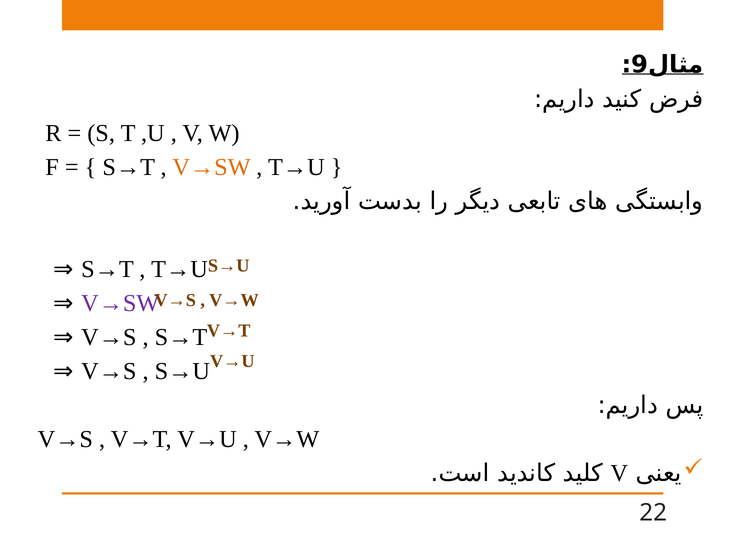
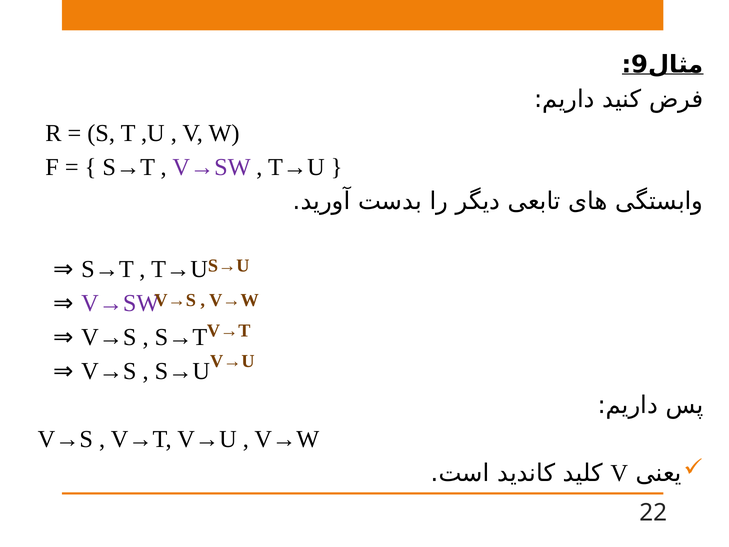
V→SW colour: orange -> purple (211, 167)
